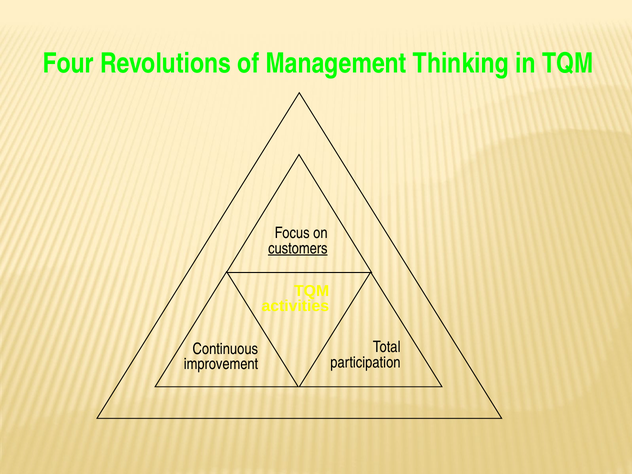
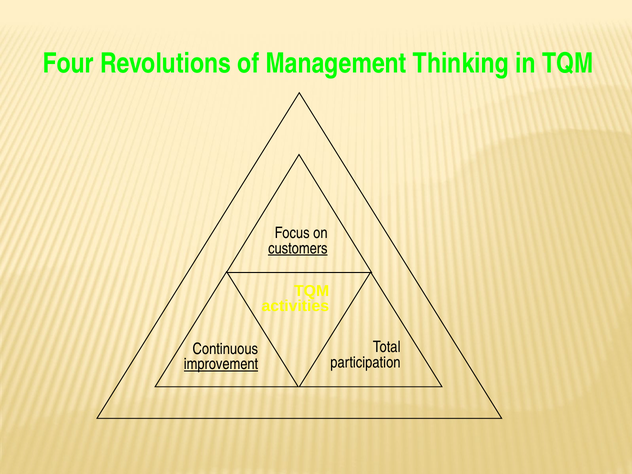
improvement underline: none -> present (221, 364)
